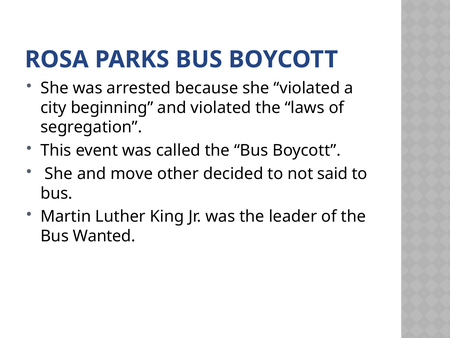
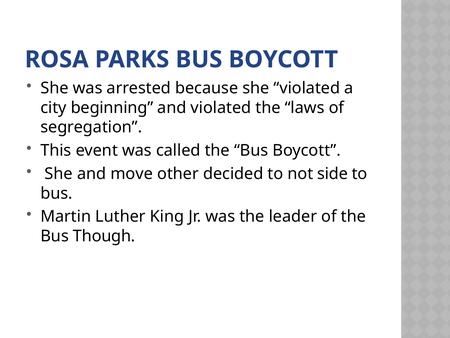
said: said -> side (333, 174)
Wanted: Wanted -> Though (104, 236)
